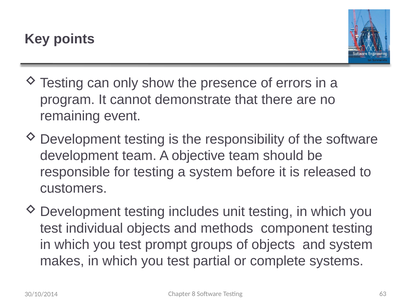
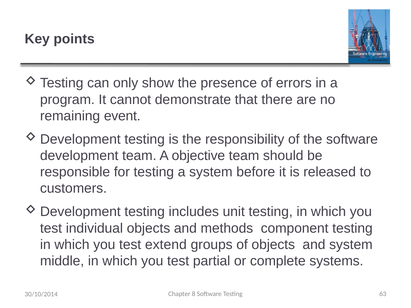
prompt: prompt -> extend (166, 245)
makes: makes -> middle (62, 261)
